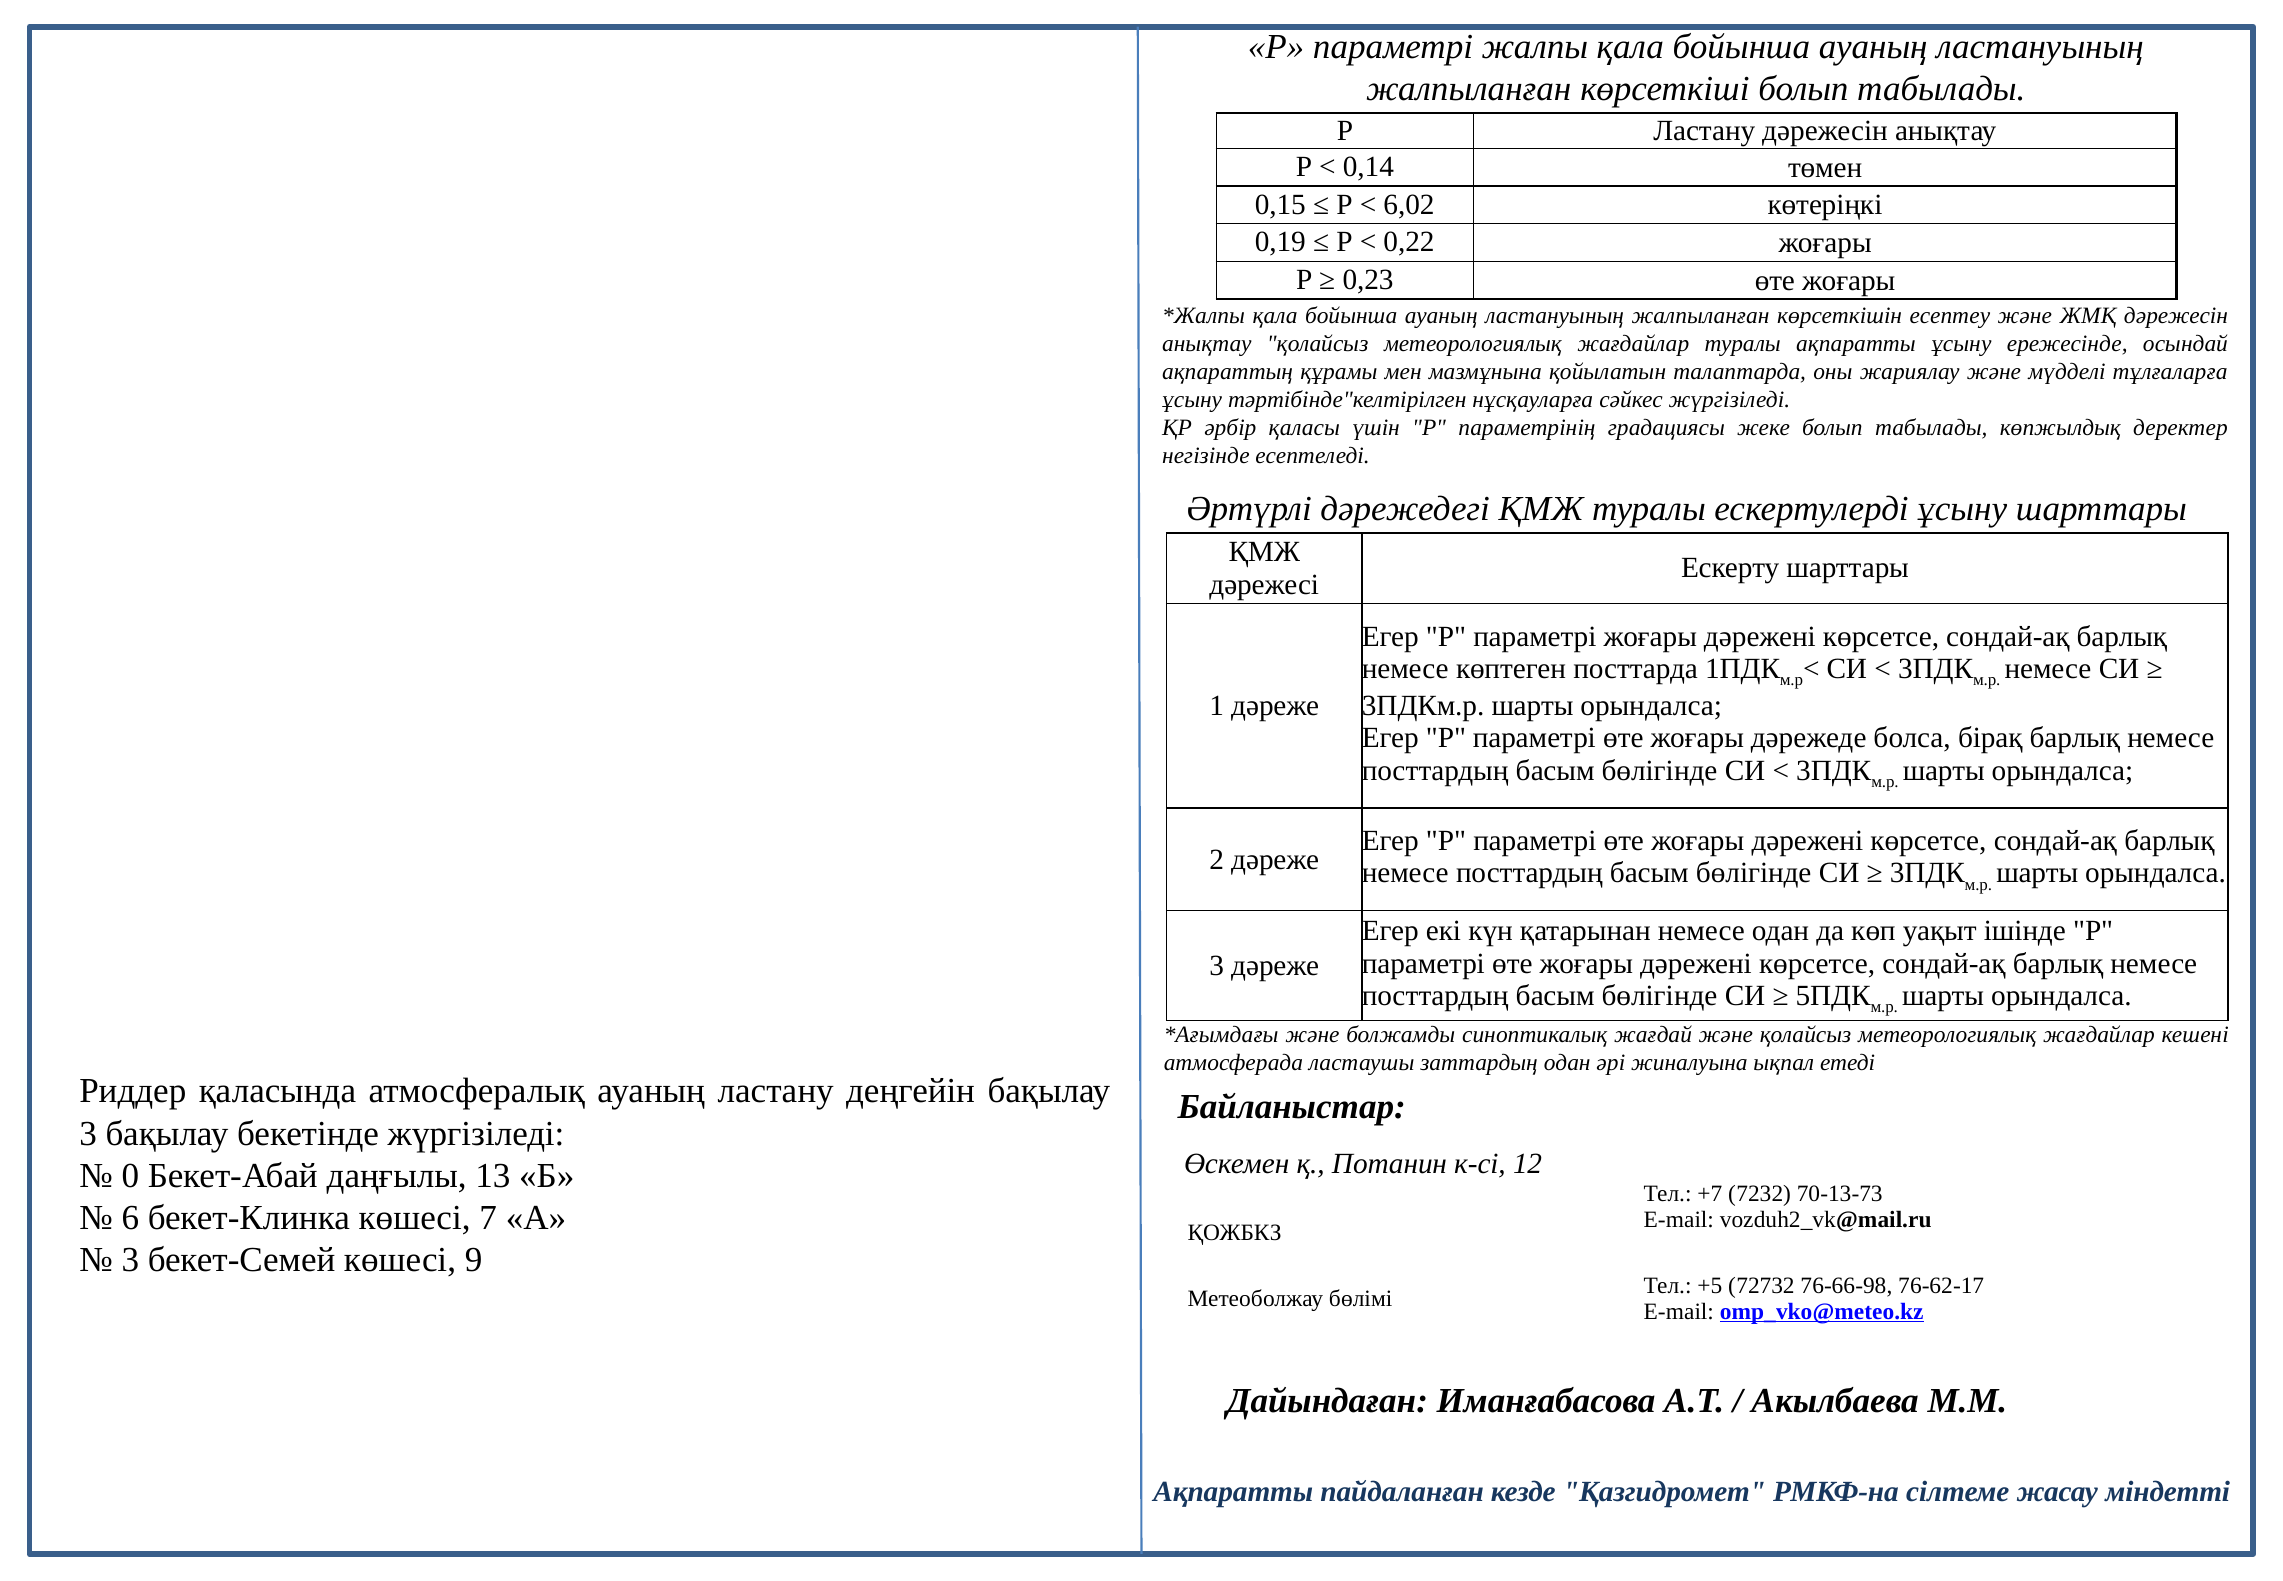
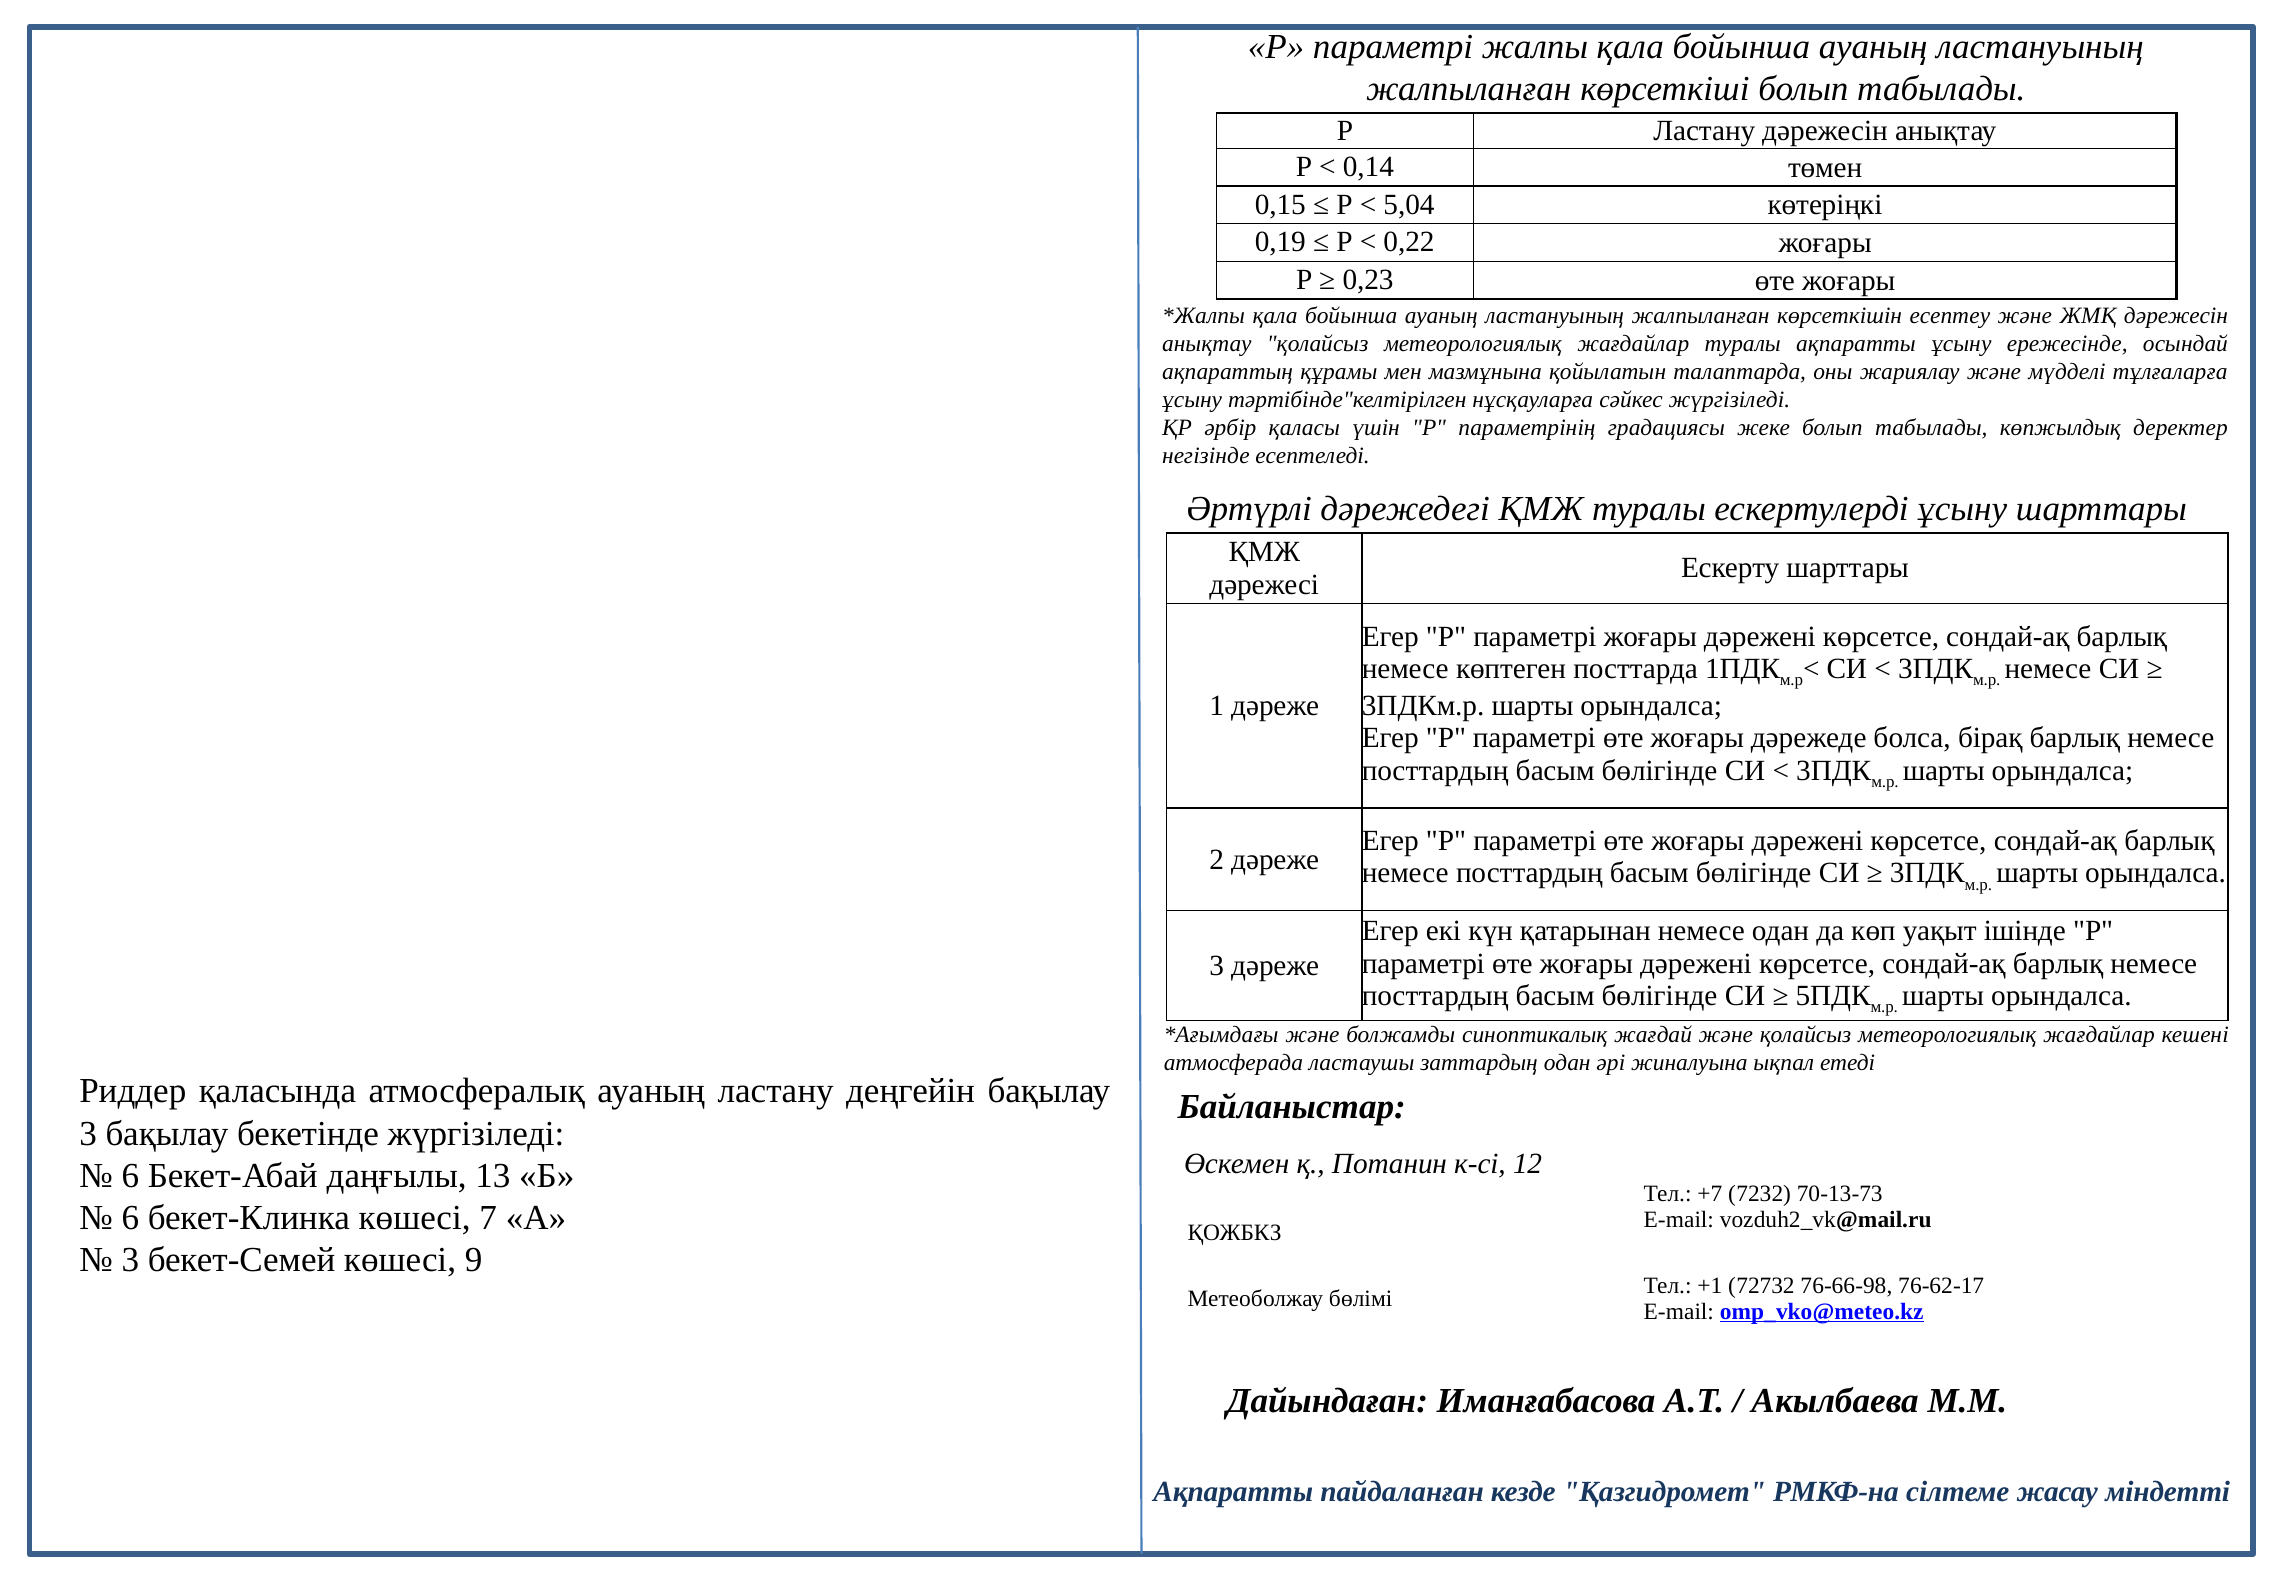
6,02: 6,02 -> 5,04 (1409, 205)
0: 0 -> 6 (130, 1175)
+5: +5 -> +1 (1710, 1285)
